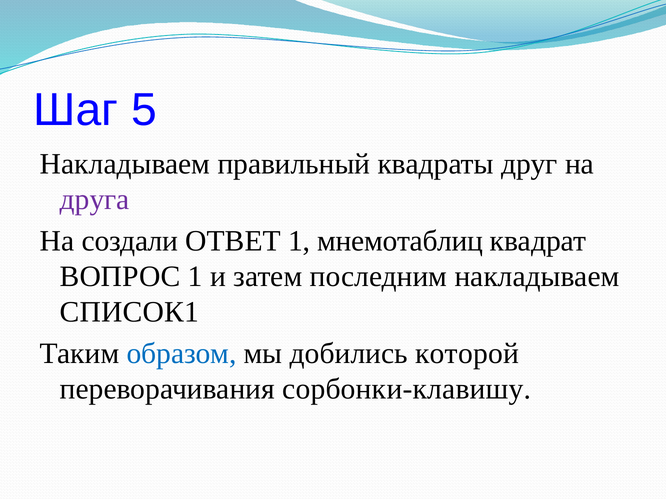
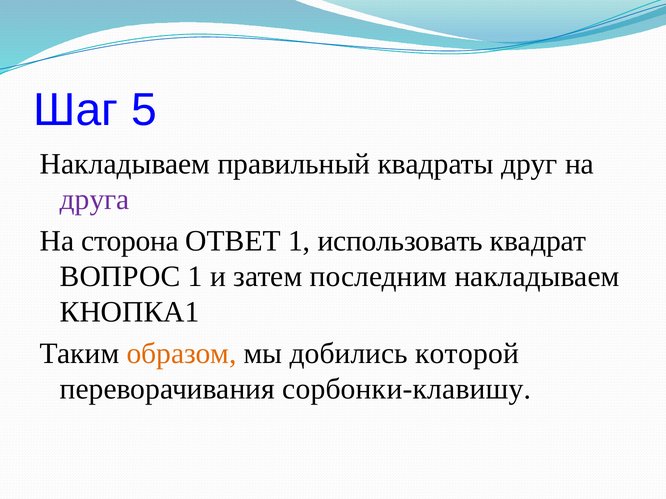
создали: создали -> сторона (130, 241)
мнемотаблиц: мнемотаблиц -> использовать (400, 241)
СПИСОК1: СПИСОК1 -> КНОПКА1 (130, 312)
образом colour: blue -> orange (182, 354)
